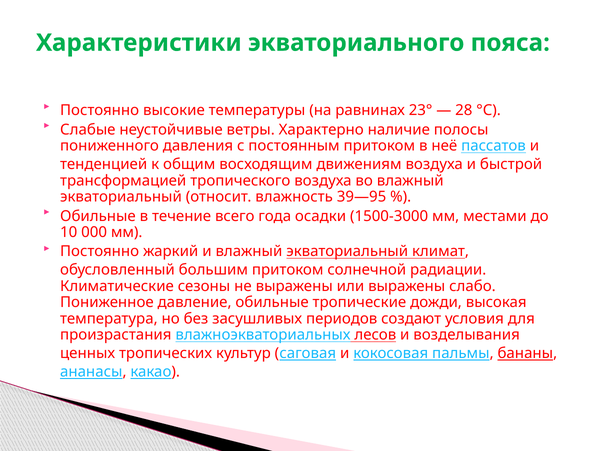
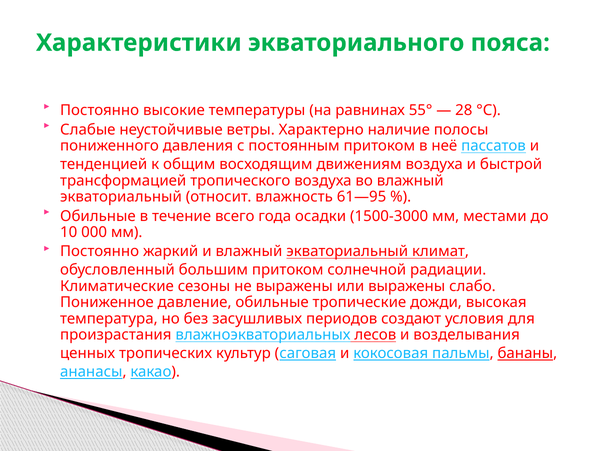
23°: 23° -> 55° (421, 111)
39—95: 39—95 -> 61—95 (362, 197)
